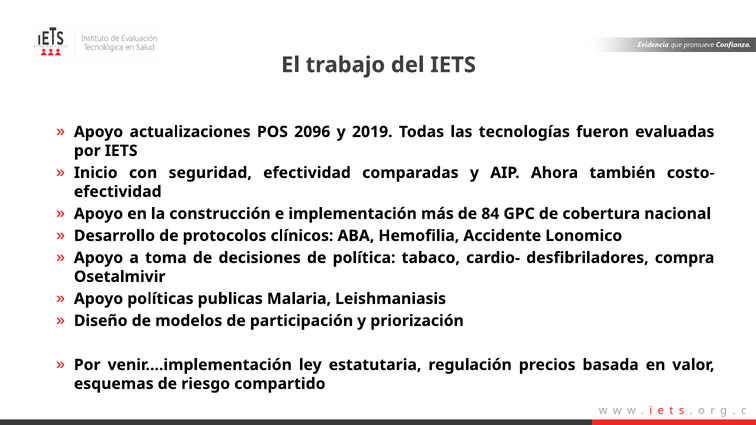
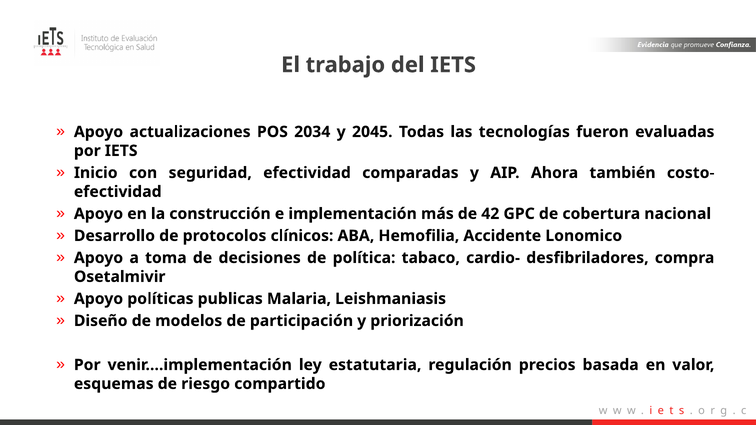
2096: 2096 -> 2034 (312, 132)
2019: 2019 -> 2045 (372, 132)
84: 84 -> 42 (490, 214)
